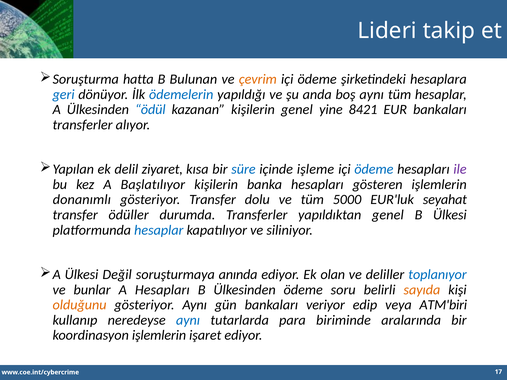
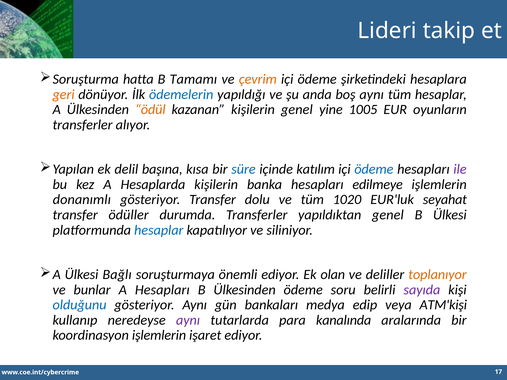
Bulunan: Bulunan -> Tamamı (193, 79)
geri colour: blue -> orange (64, 94)
ödül colour: blue -> orange (150, 110)
8421: 8421 -> 1005 (363, 110)
EUR bankaları: bankaları -> oyunların (440, 110)
ziyaret: ziyaret -> başına (162, 169)
işleme: işleme -> katılım (316, 169)
Başlatılıyor: Başlatılıyor -> Hesaplarda (153, 185)
gösteren: gösteren -> edilmeye (378, 185)
5000: 5000 -> 1020 (347, 200)
Değil: Değil -> Bağlı (117, 275)
anında: anında -> önemli (238, 275)
toplanıyor colour: blue -> orange (437, 275)
sayıda colour: orange -> purple (422, 290)
olduğunu colour: orange -> blue (80, 305)
veriyor: veriyor -> medya (325, 305)
ATM'biri: ATM'biri -> ATM'kişi (443, 305)
aynı colour: blue -> purple (188, 320)
biriminde: biriminde -> kanalında (344, 320)
